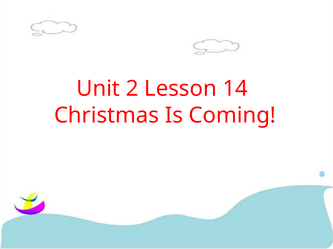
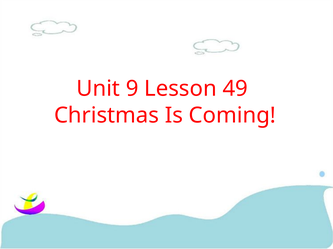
2: 2 -> 9 (132, 89)
14: 14 -> 49 (235, 89)
